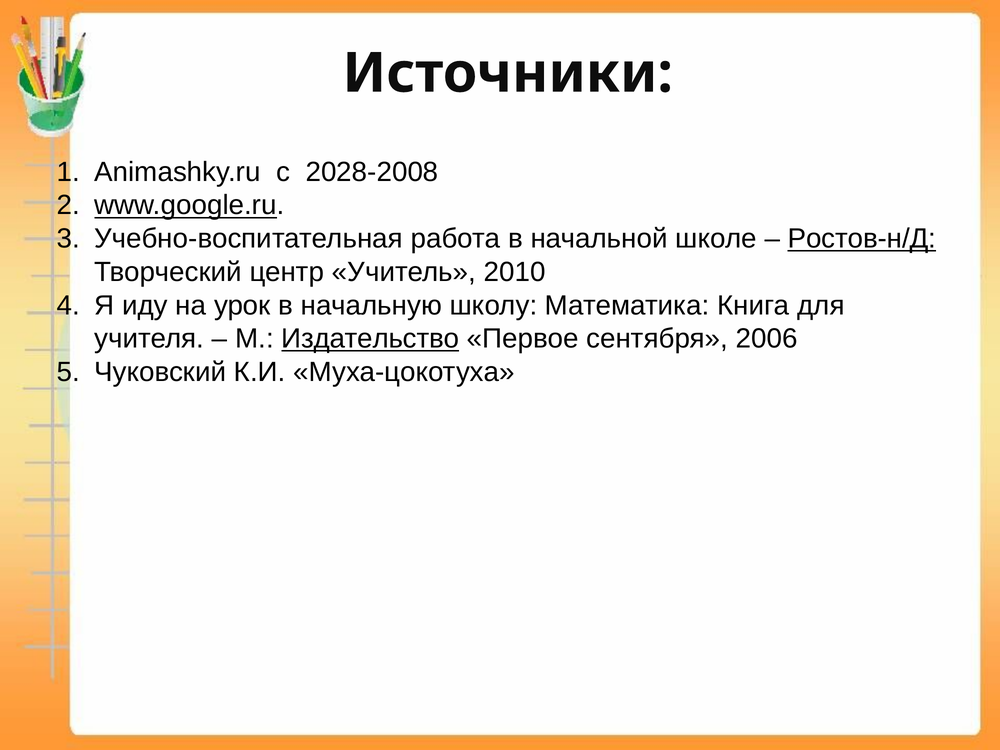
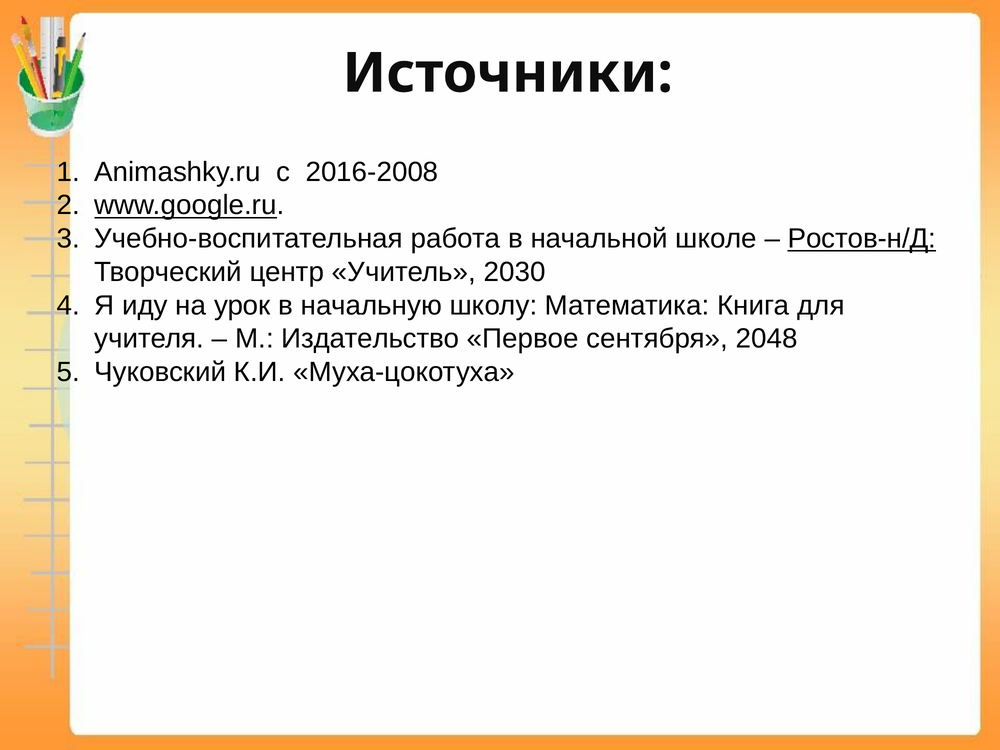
2028-2008: 2028-2008 -> 2016-2008 (372, 172)
2010: 2010 -> 2030 (515, 272)
Издательство underline: present -> none (370, 339)
2006: 2006 -> 2048 (767, 339)
